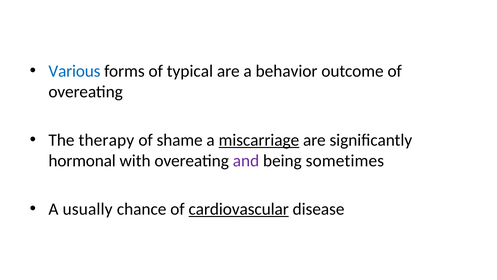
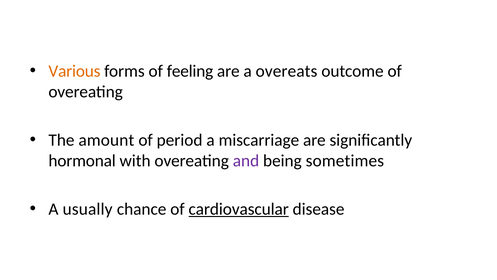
Various colour: blue -> orange (74, 71)
typical: typical -> feeling (190, 71)
behavior: behavior -> overeats (287, 71)
therapy: therapy -> amount (106, 140)
shame: shame -> period (180, 140)
miscarriage underline: present -> none (259, 140)
